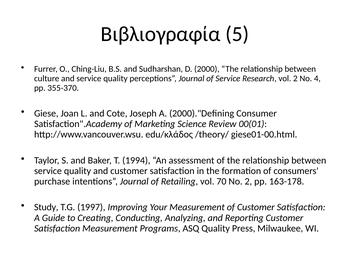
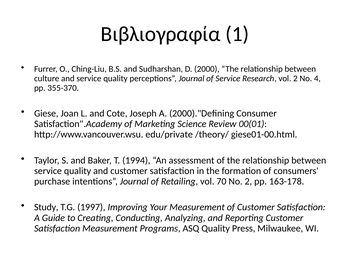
5: 5 -> 1 (237, 34)
edu/κλάδος: edu/κλάδος -> edu/private (169, 134)
